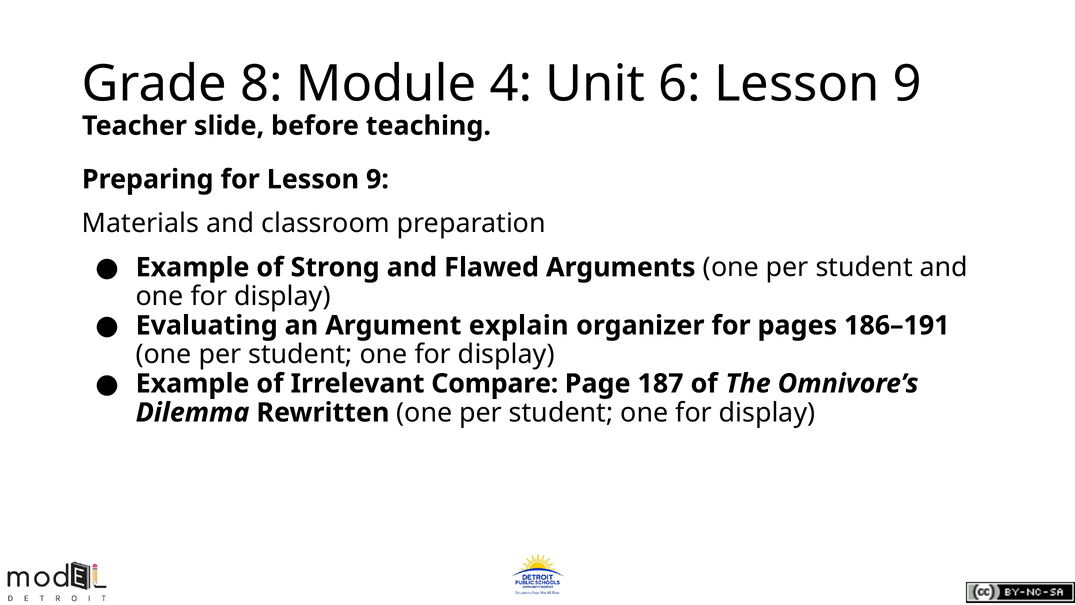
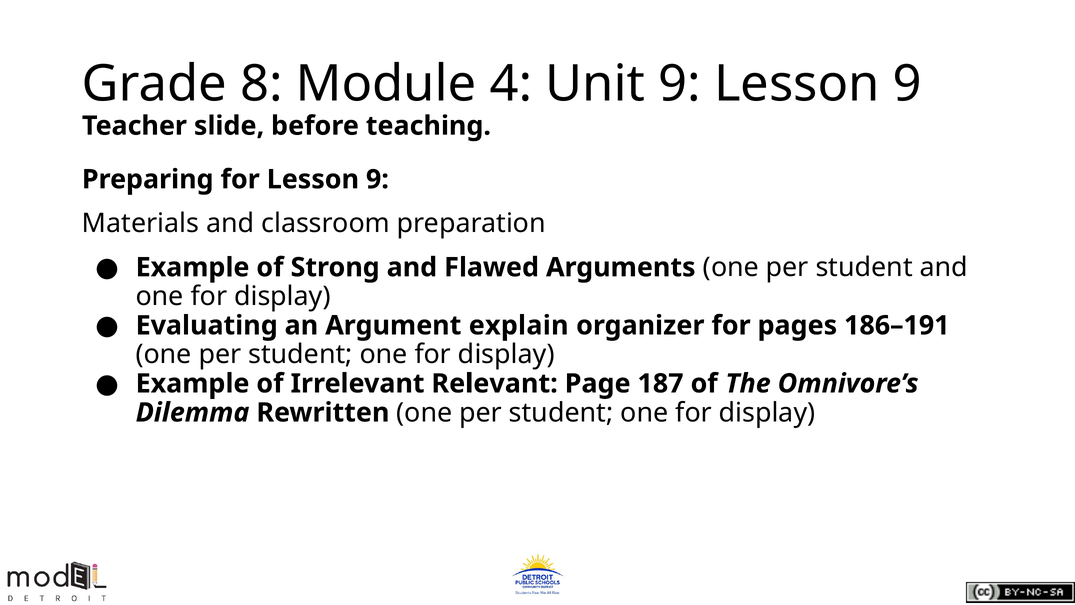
Unit 6: 6 -> 9 (680, 84)
Compare: Compare -> Relevant (495, 383)
